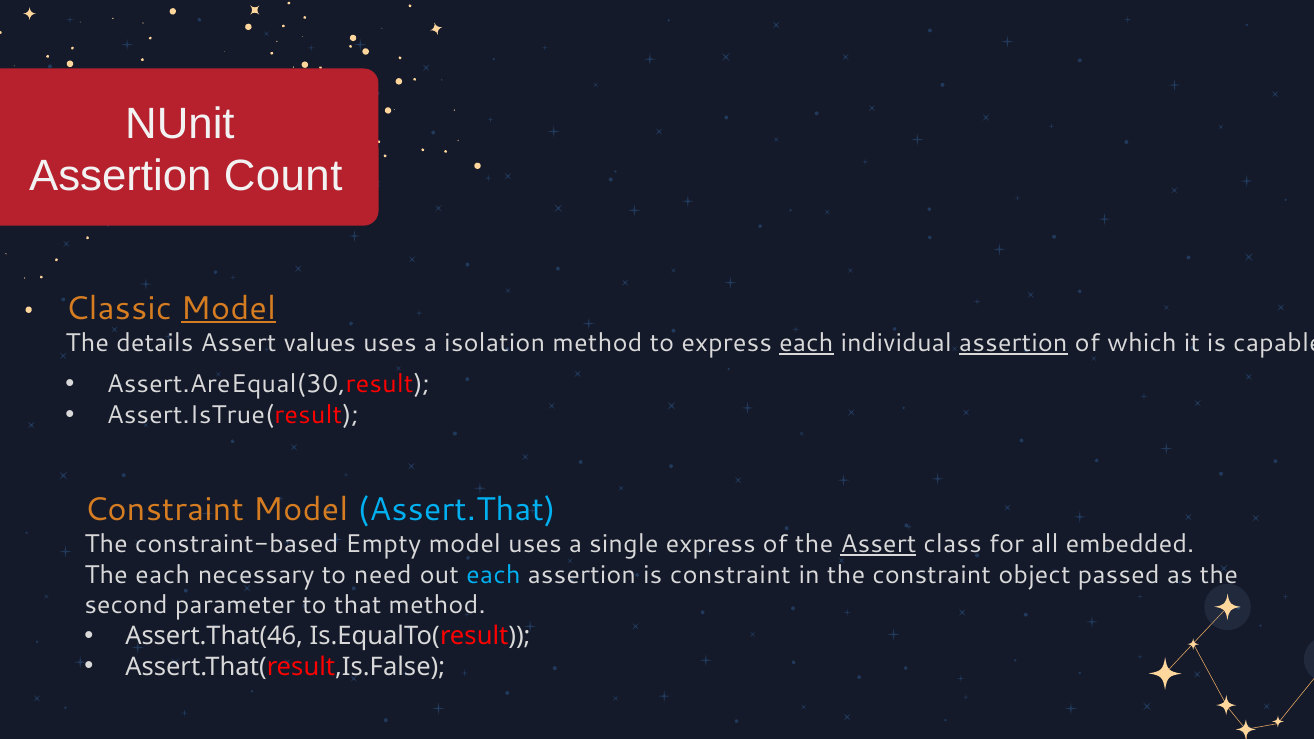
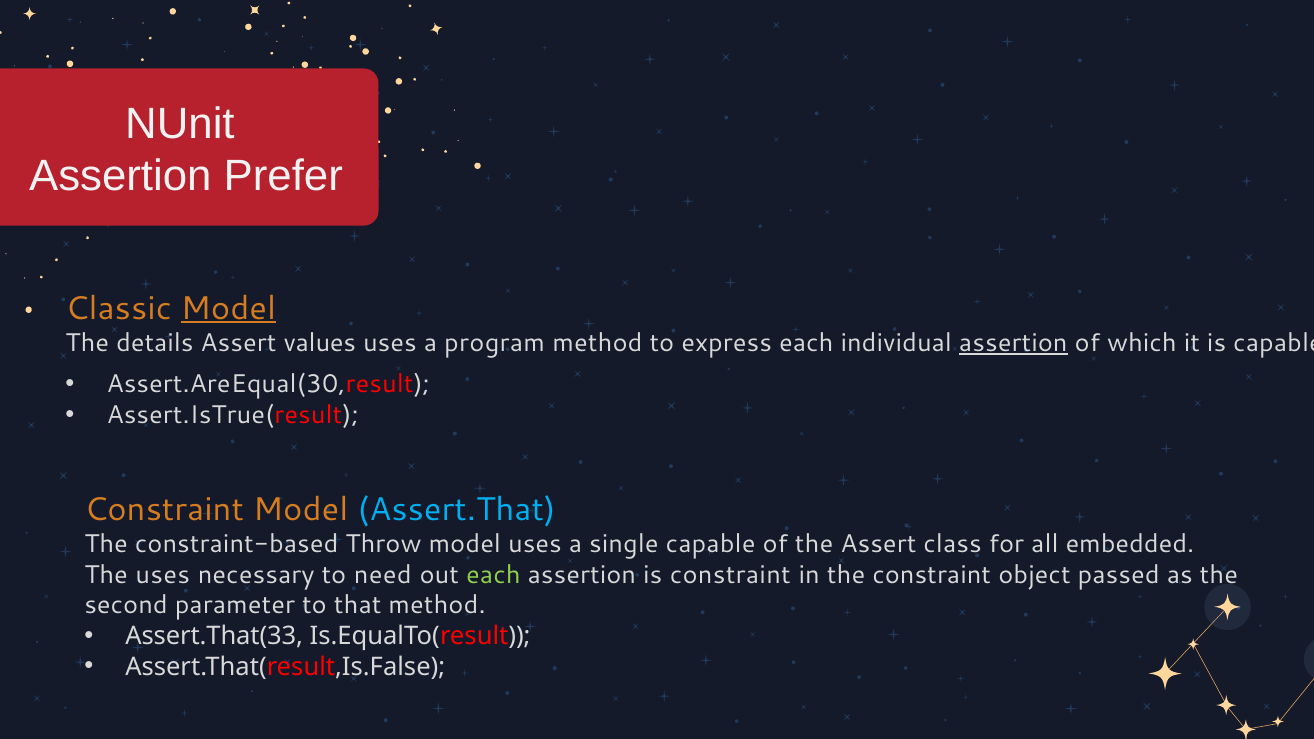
Count: Count -> Prefer (283, 176)
isolation: isolation -> program (495, 343)
each underline: present -> none (806, 343)
Empty: Empty -> Throw (383, 544)
single express: express -> capable (711, 544)
Assert underline: present -> none (878, 544)
The each: each -> uses (163, 575)
each colour: light blue -> light green (493, 575)
Assert.That(46: Assert.That(46 -> Assert.That(33 (214, 636)
